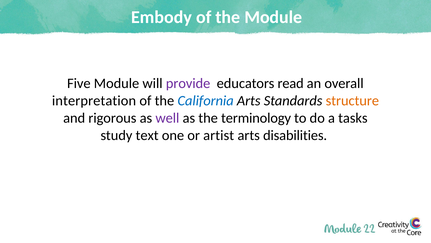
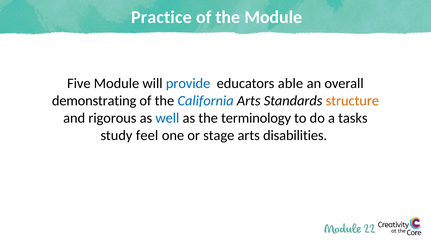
Embody: Embody -> Practice (162, 17)
provide colour: purple -> blue (188, 83)
read: read -> able (290, 83)
interpretation: interpretation -> demonstrating (94, 100)
well colour: purple -> blue (167, 118)
text: text -> feel (147, 135)
artist: artist -> stage (219, 135)
